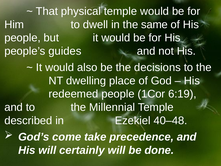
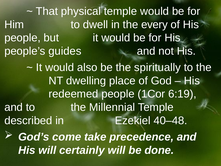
same: same -> every (154, 25)
decisions: decisions -> spiritually (157, 67)
